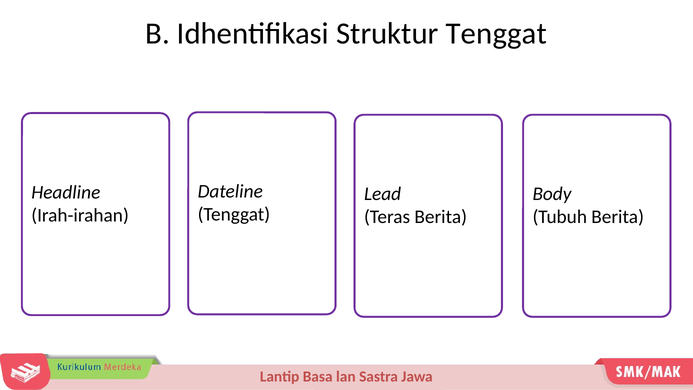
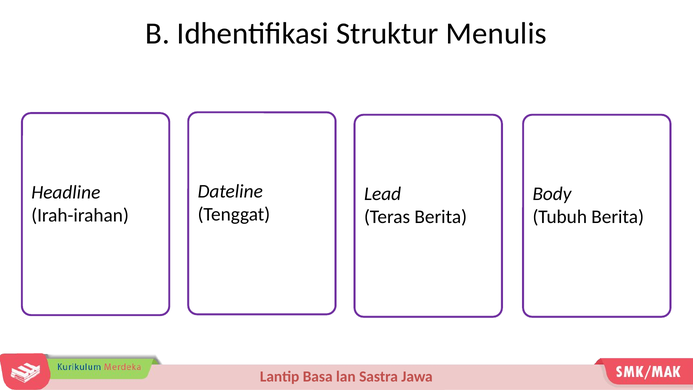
Struktur Tenggat: Tenggat -> Menulis (496, 33)
